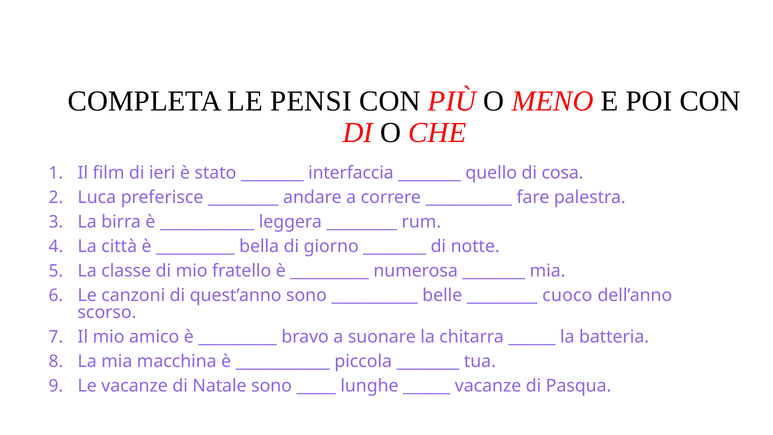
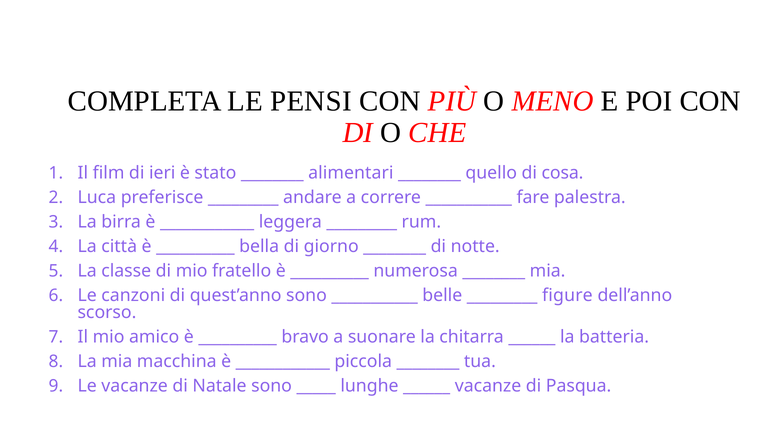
interfaccia: interfaccia -> alimentari (351, 173)
cuoco: cuoco -> figure (567, 295)
